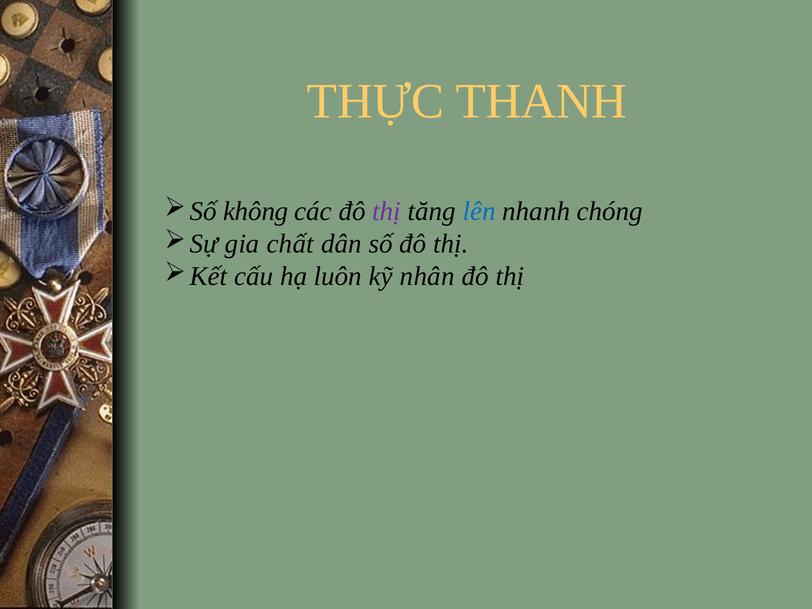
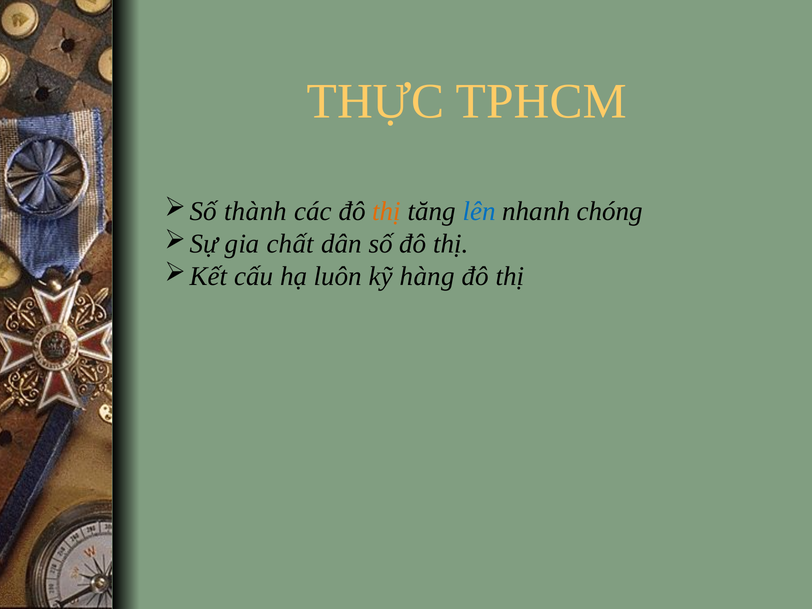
THANH: THANH -> TPHCM (541, 102)
không: không -> thành (256, 212)
thị colour: purple -> orange (387, 212)
nhân: nhân -> hàng (427, 276)
